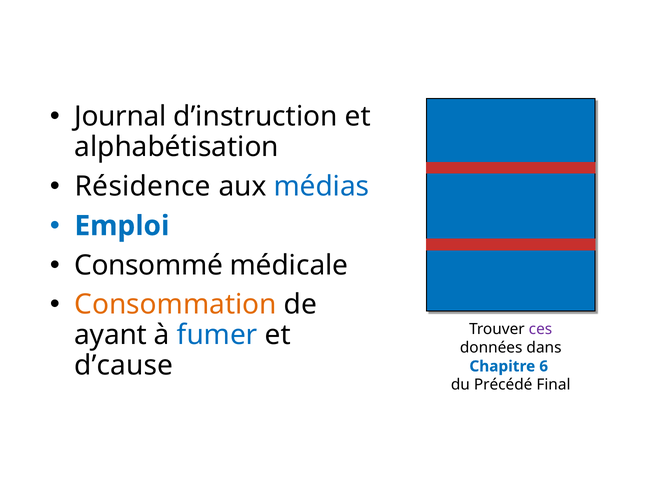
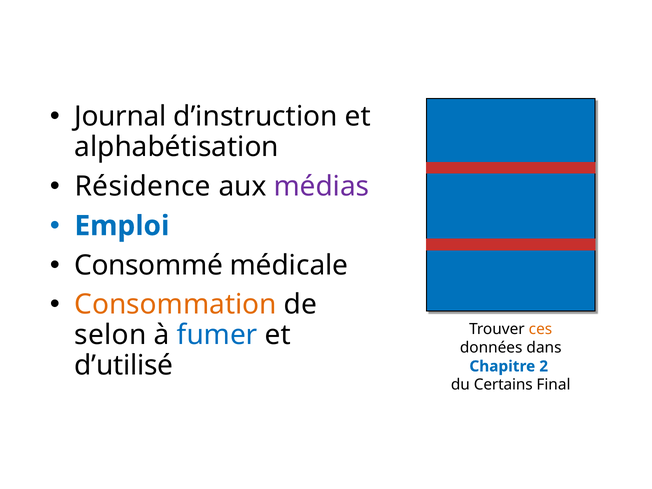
médias colour: blue -> purple (322, 186)
ces colour: purple -> orange (540, 329)
ayant: ayant -> selon (110, 335)
d’cause: d’cause -> d’utilisé (124, 365)
6: 6 -> 2 (544, 366)
Précédé: Précédé -> Certains (503, 385)
